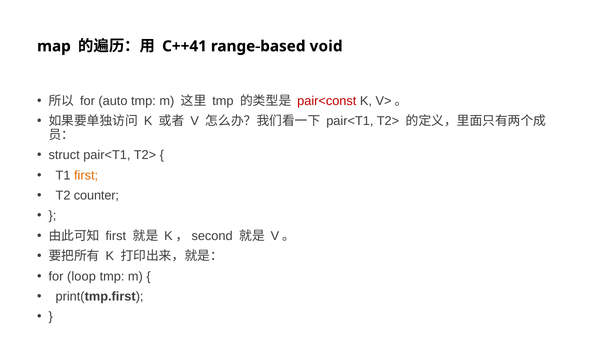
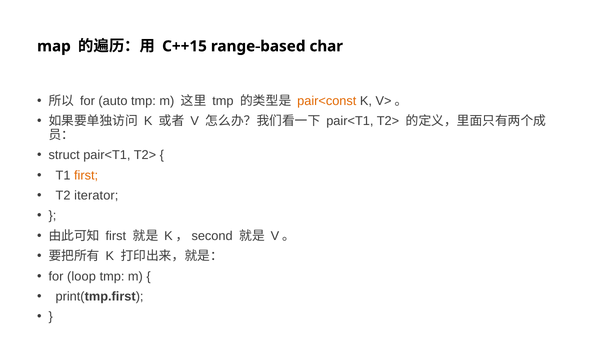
C++41: C++41 -> C++15 (184, 46)
void: void -> char (326, 46)
pair<const colour: red -> orange (327, 101)
counter: counter -> iterator (96, 195)
